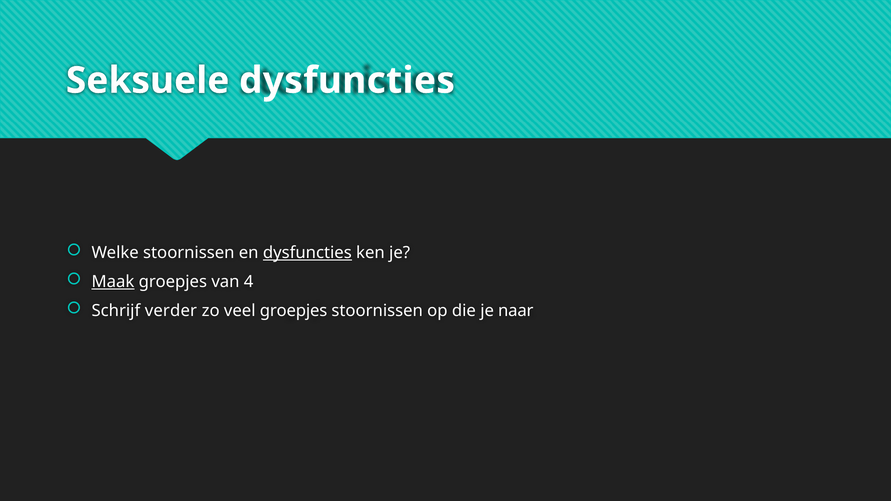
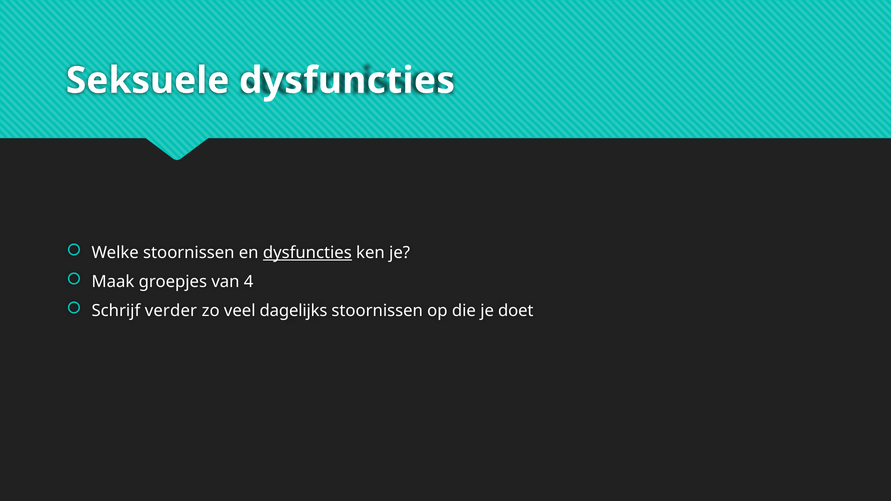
Maak underline: present -> none (113, 282)
veel groepjes: groepjes -> dagelijks (294, 311)
naar: naar -> doet (516, 311)
